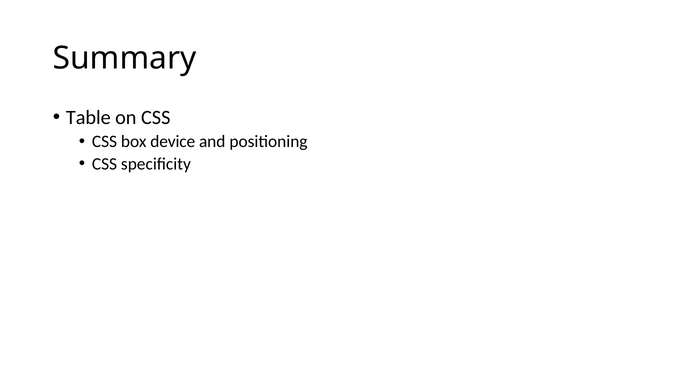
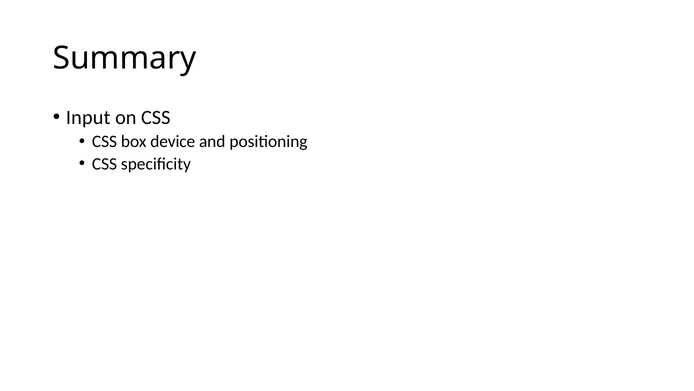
Table: Table -> Input (88, 117)
